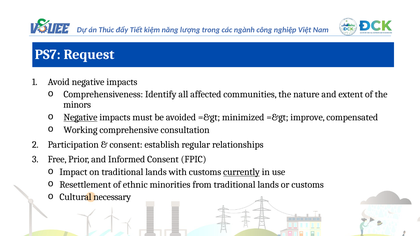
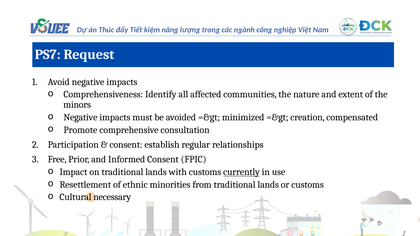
Negative underline: present -> none (80, 118)
improve: improve -> creation (308, 118)
Working: Working -> Promote (80, 130)
